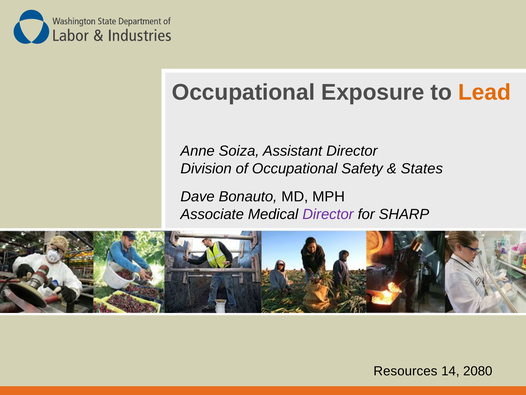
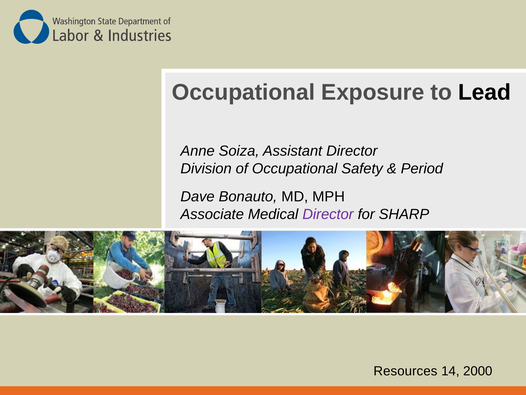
Lead colour: orange -> black (485, 92)
States: States -> Period (422, 168)
2080: 2080 -> 2000 (478, 371)
